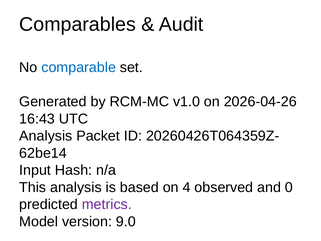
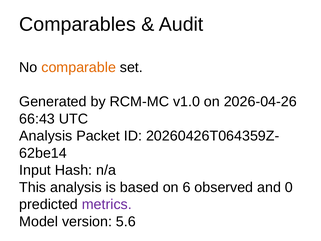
comparable colour: blue -> orange (79, 67)
16:43: 16:43 -> 66:43 (37, 119)
4: 4 -> 6 (187, 187)
9.0: 9.0 -> 5.6 (126, 221)
